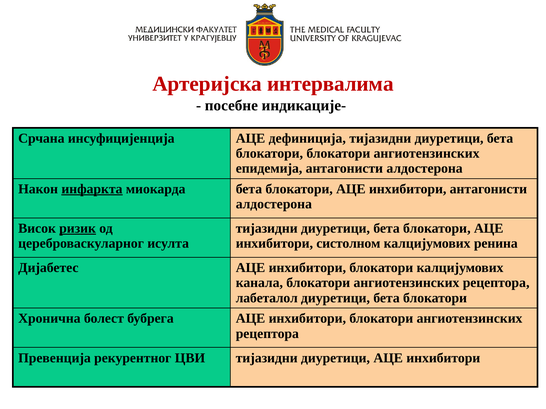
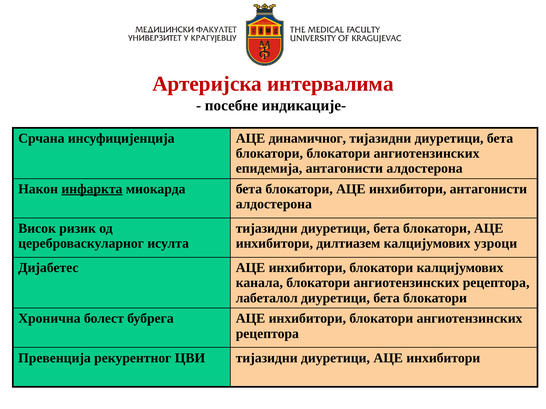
дефиниција: дефиниција -> динамичног (307, 138)
ризик underline: present -> none (78, 229)
систолном: систолном -> дилтиазем (348, 244)
ренина: ренина -> узроци (496, 244)
